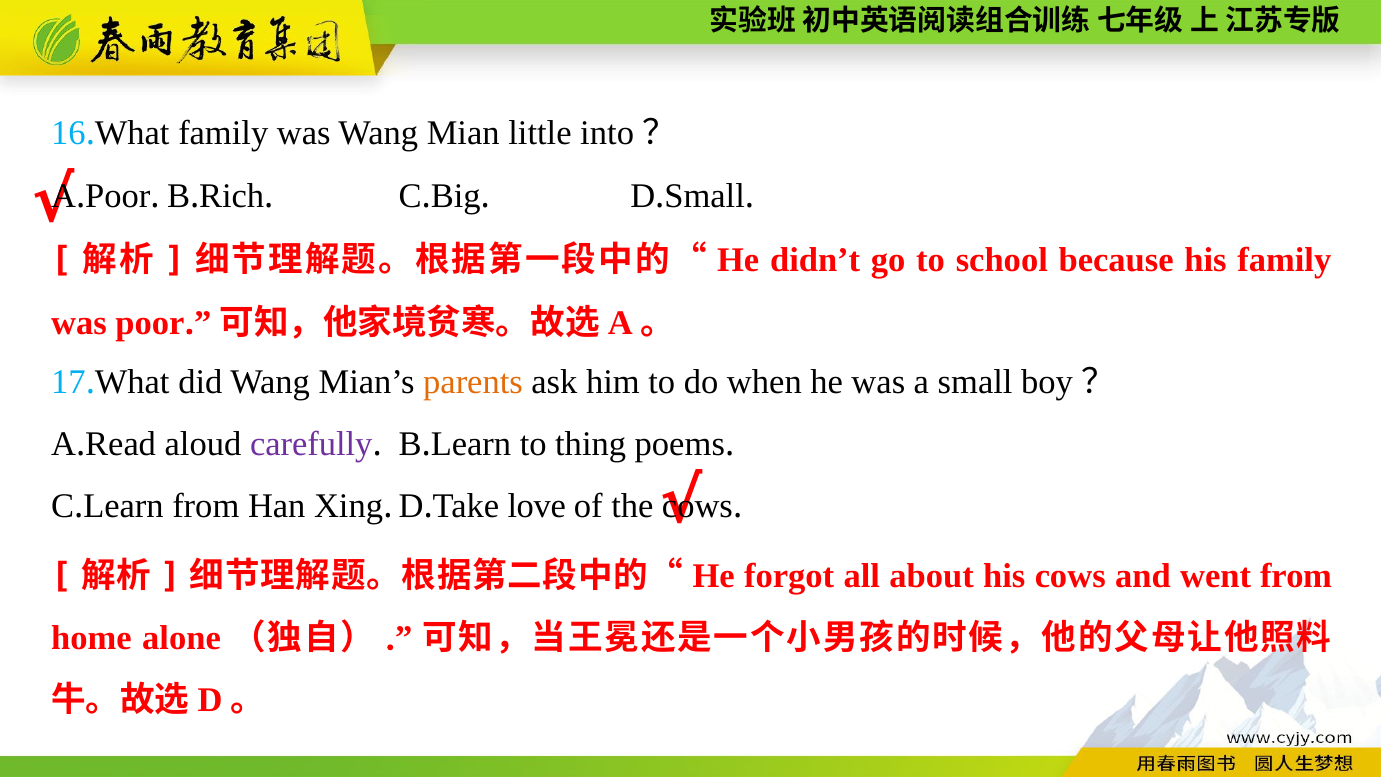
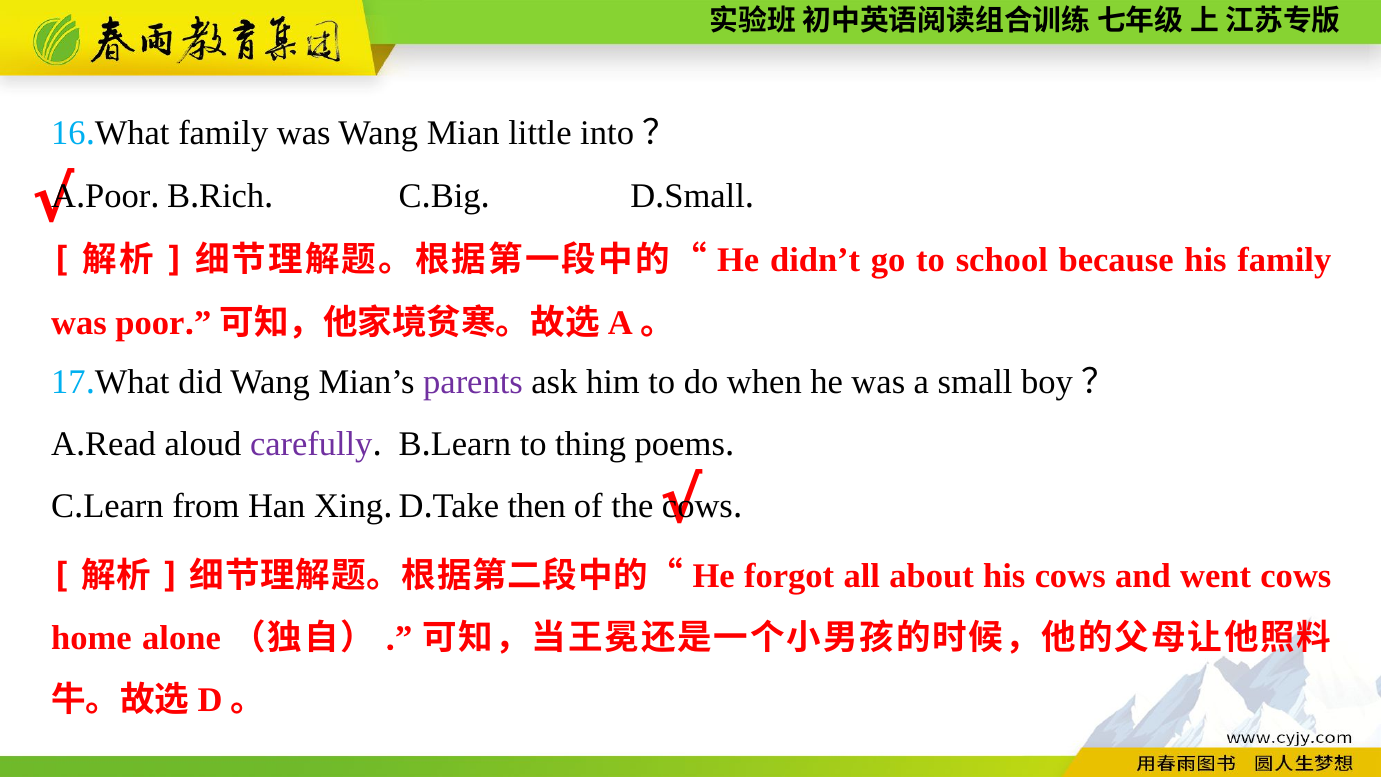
parents colour: orange -> purple (473, 382)
love: love -> then (537, 507)
went from: from -> cows (1296, 576)
